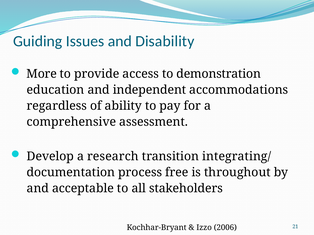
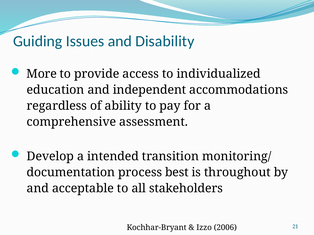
demonstration: demonstration -> individualized (219, 74)
research: research -> intended (113, 157)
integrating/: integrating/ -> monitoring/ (237, 157)
free: free -> best (177, 173)
